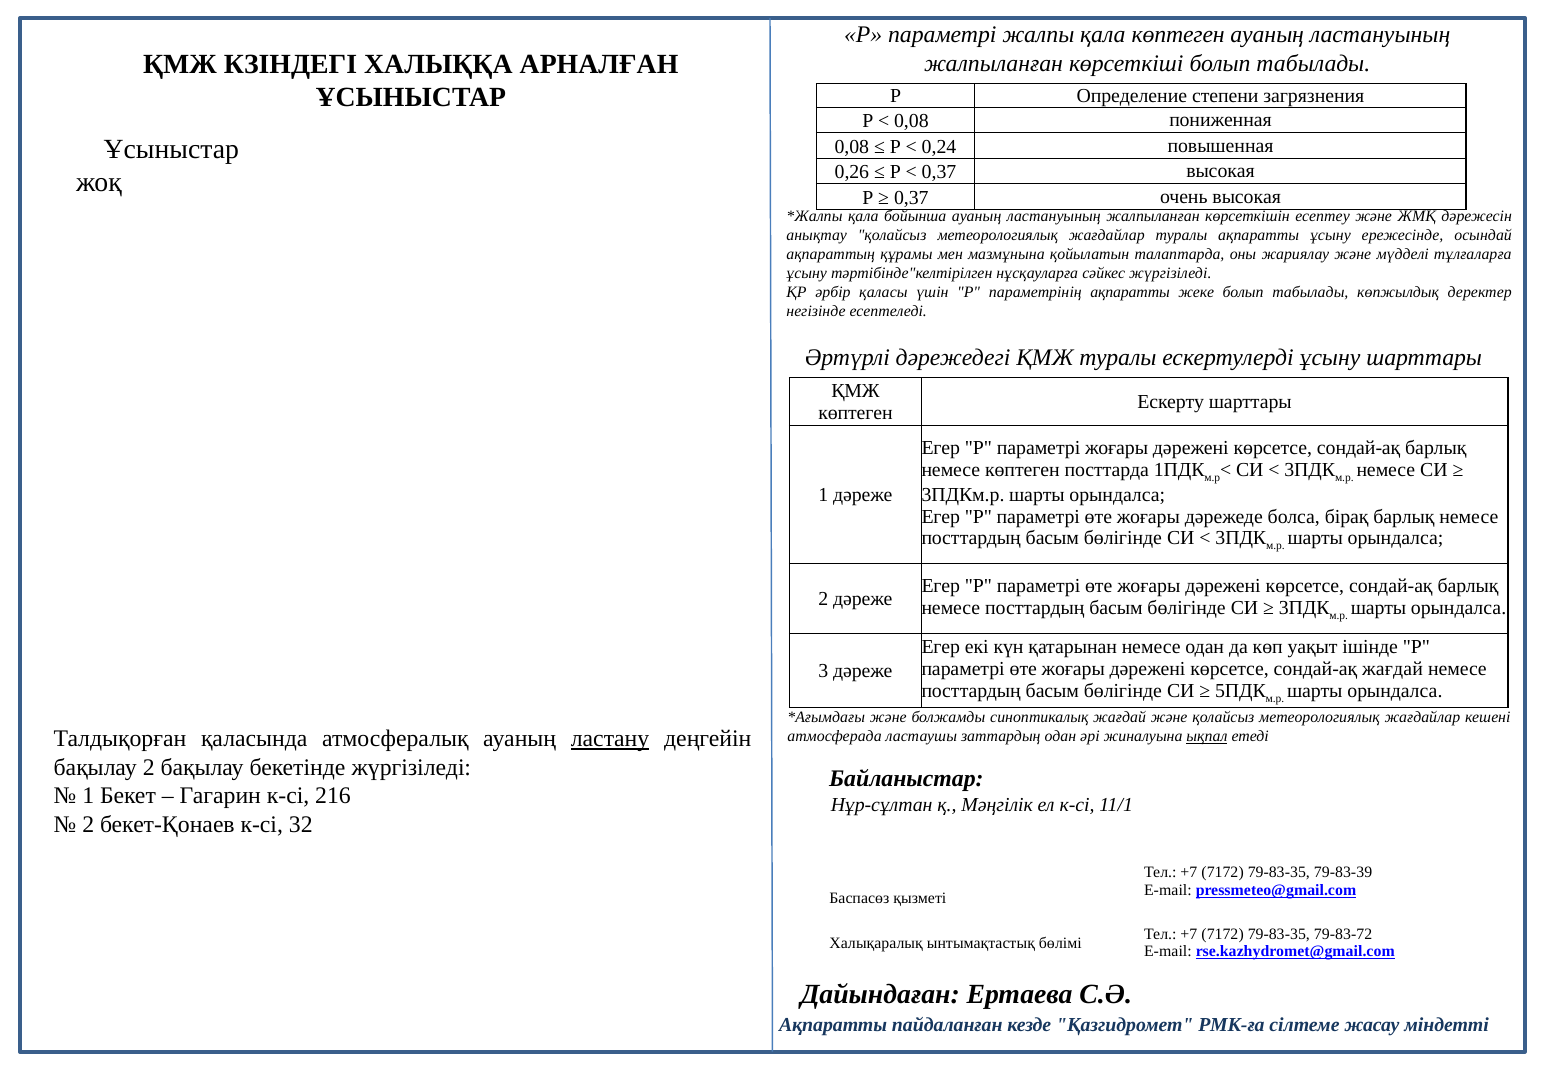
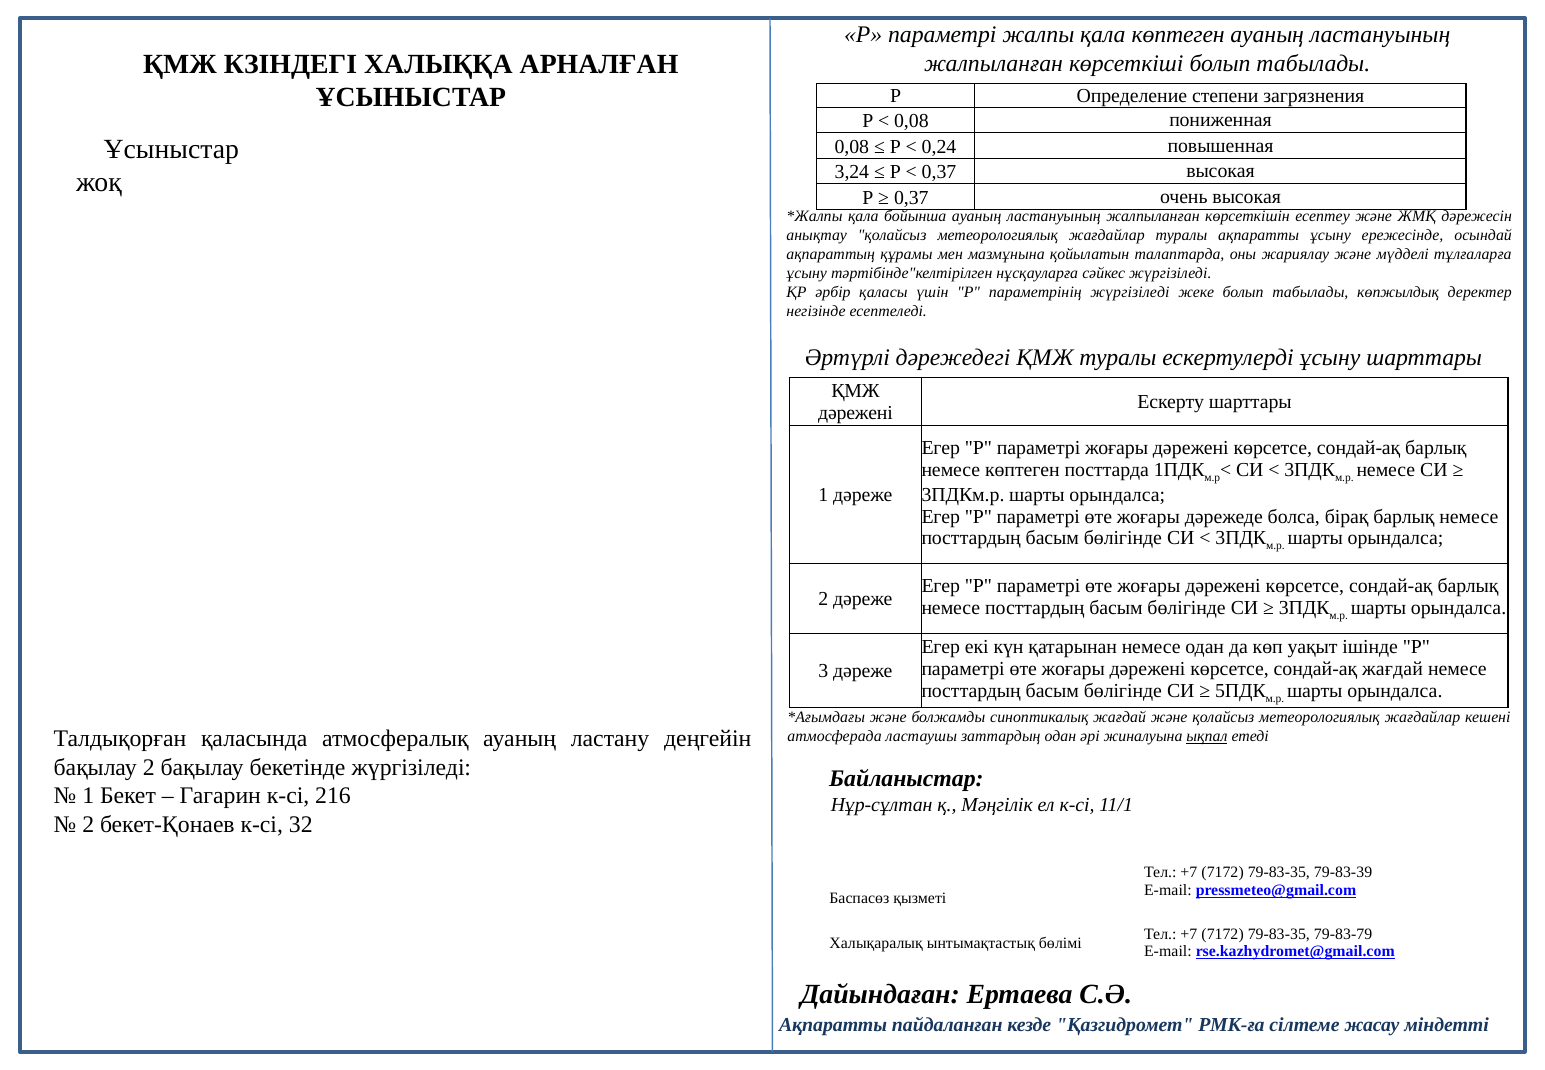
0,26: 0,26 -> 3,24 (852, 172)
параметрінің ақпаратты: ақпаратты -> жүргізіледі (1130, 293)
көптеген: көптеген -> дәрежені (856, 412)
ластану underline: present -> none (610, 738)
79-83-72: 79-83-72 -> 79-83-79 (1343, 934)
